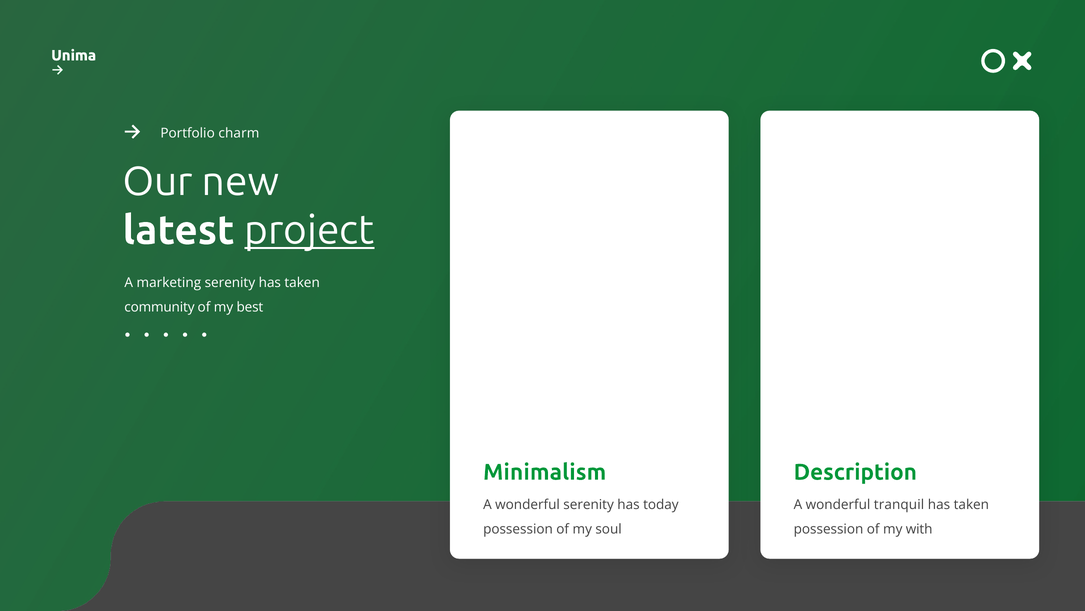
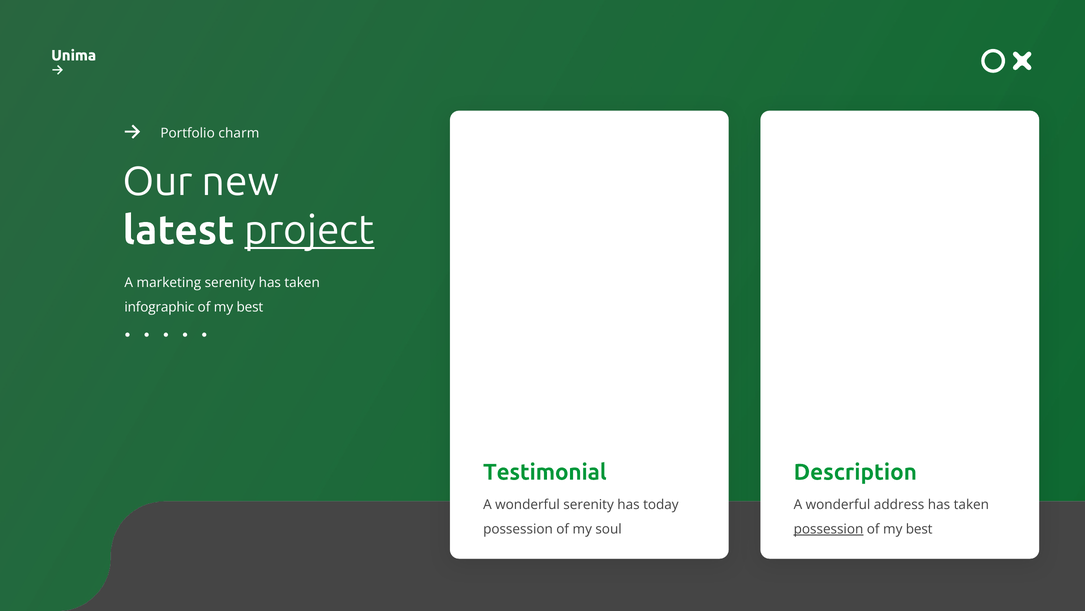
community: community -> infographic (159, 307)
Minimalism: Minimalism -> Testimonial (545, 472)
tranquil: tranquil -> address (899, 504)
possession underline: none -> present (829, 528)
with: with -> best (919, 528)
